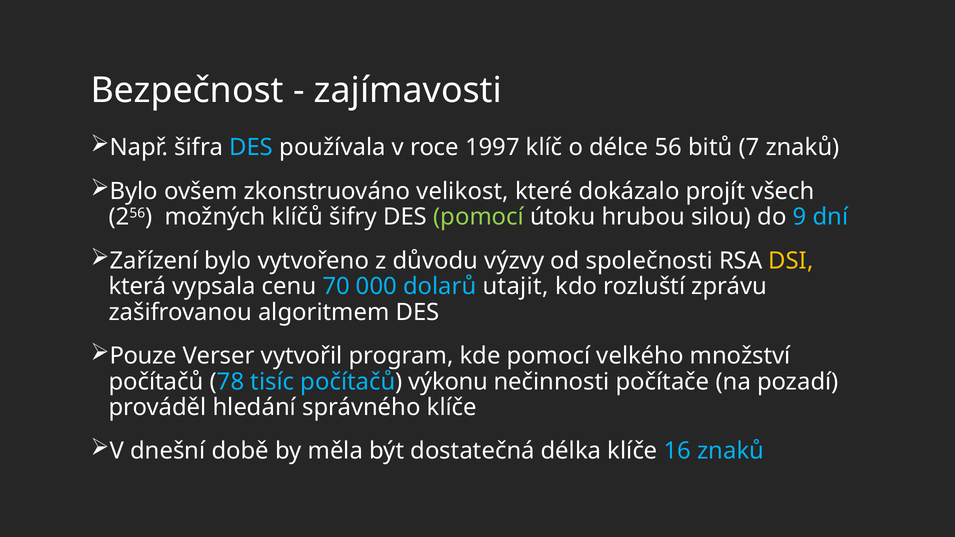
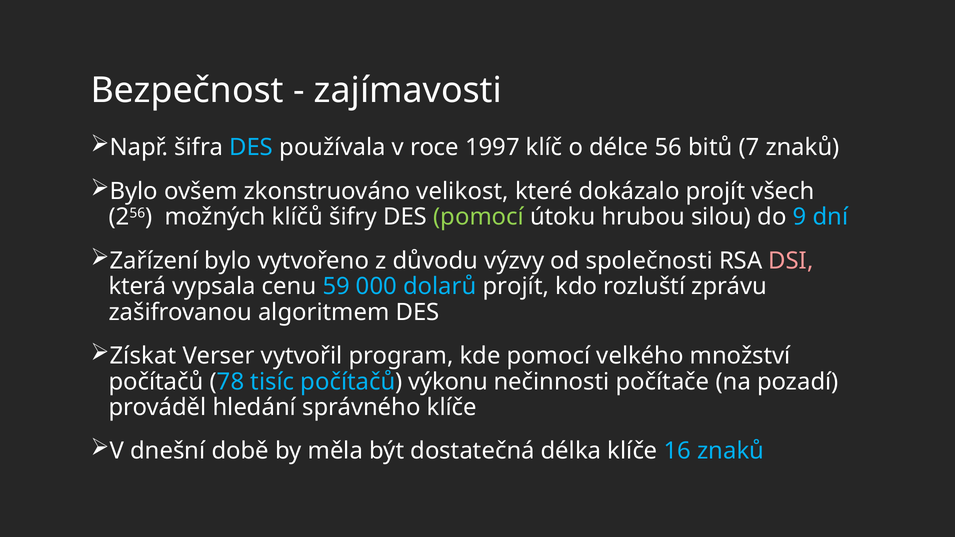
DSI colour: yellow -> pink (791, 261)
70: 70 -> 59 (336, 287)
dolarů utajit: utajit -> projít (516, 287)
Pouze: Pouze -> Získat (143, 356)
